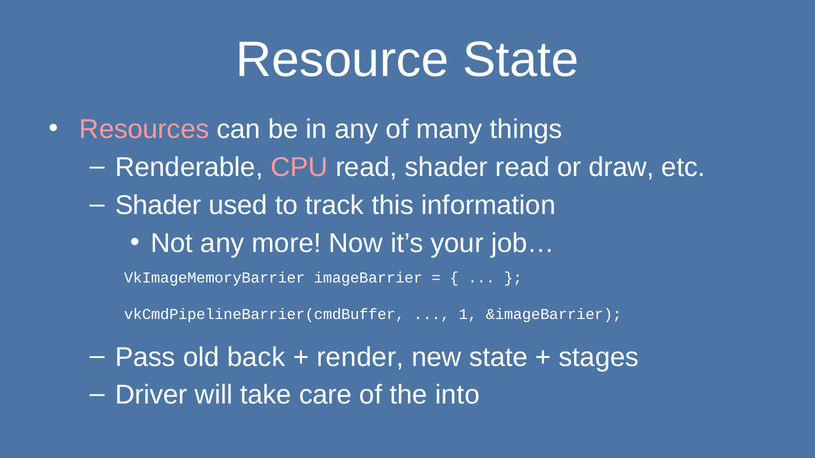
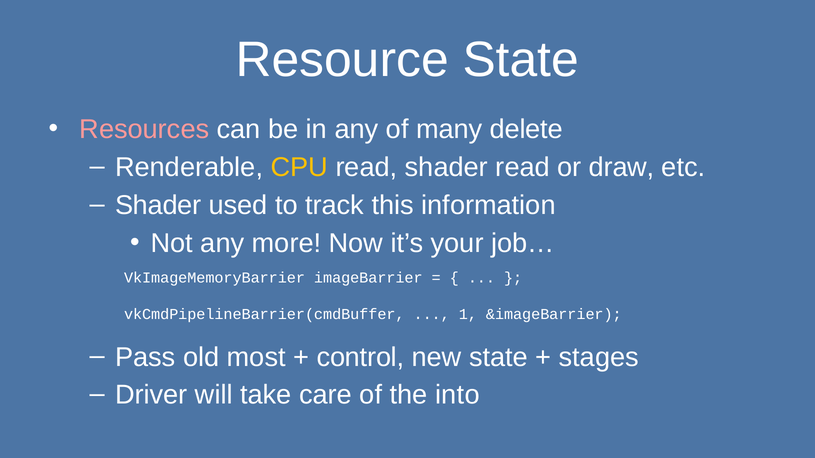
things: things -> delete (526, 129)
CPU colour: pink -> yellow (299, 167)
back: back -> most (256, 357)
render: render -> control (360, 357)
